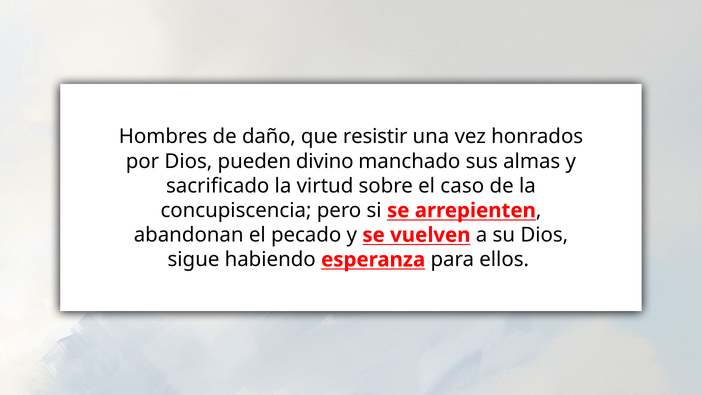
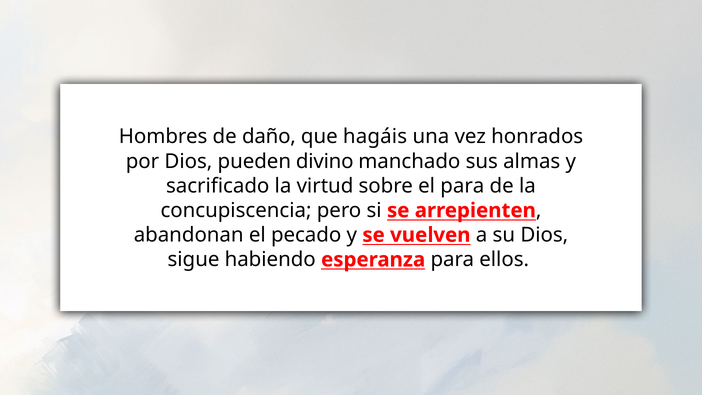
resistir: resistir -> hagáis (375, 137)
el caso: caso -> para (462, 186)
